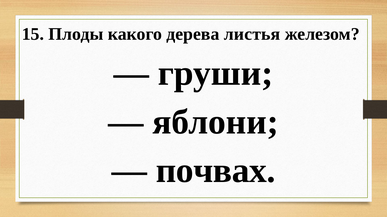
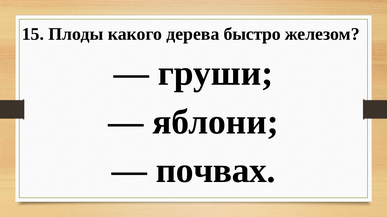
листья: листья -> быстро (252, 34)
